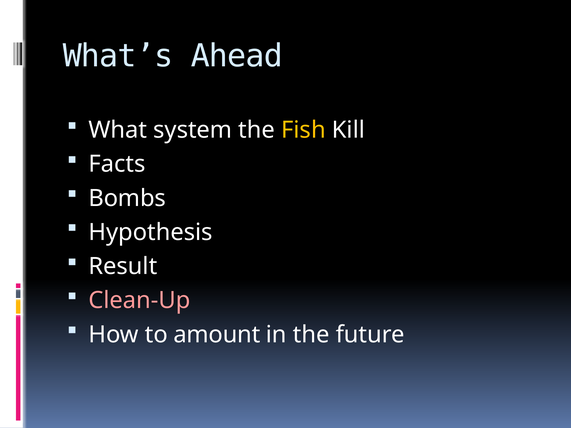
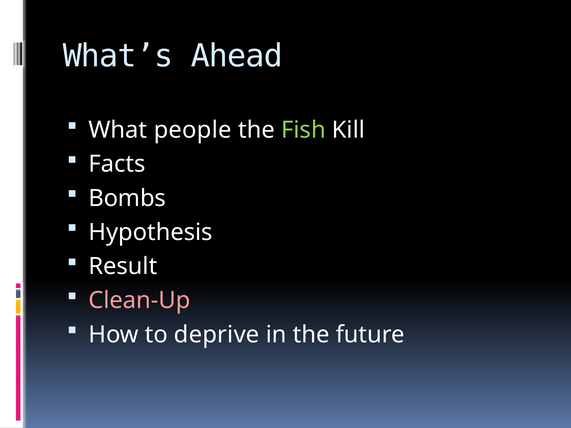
system: system -> people (193, 130)
Fish colour: yellow -> light green (303, 130)
amount: amount -> deprive (217, 335)
